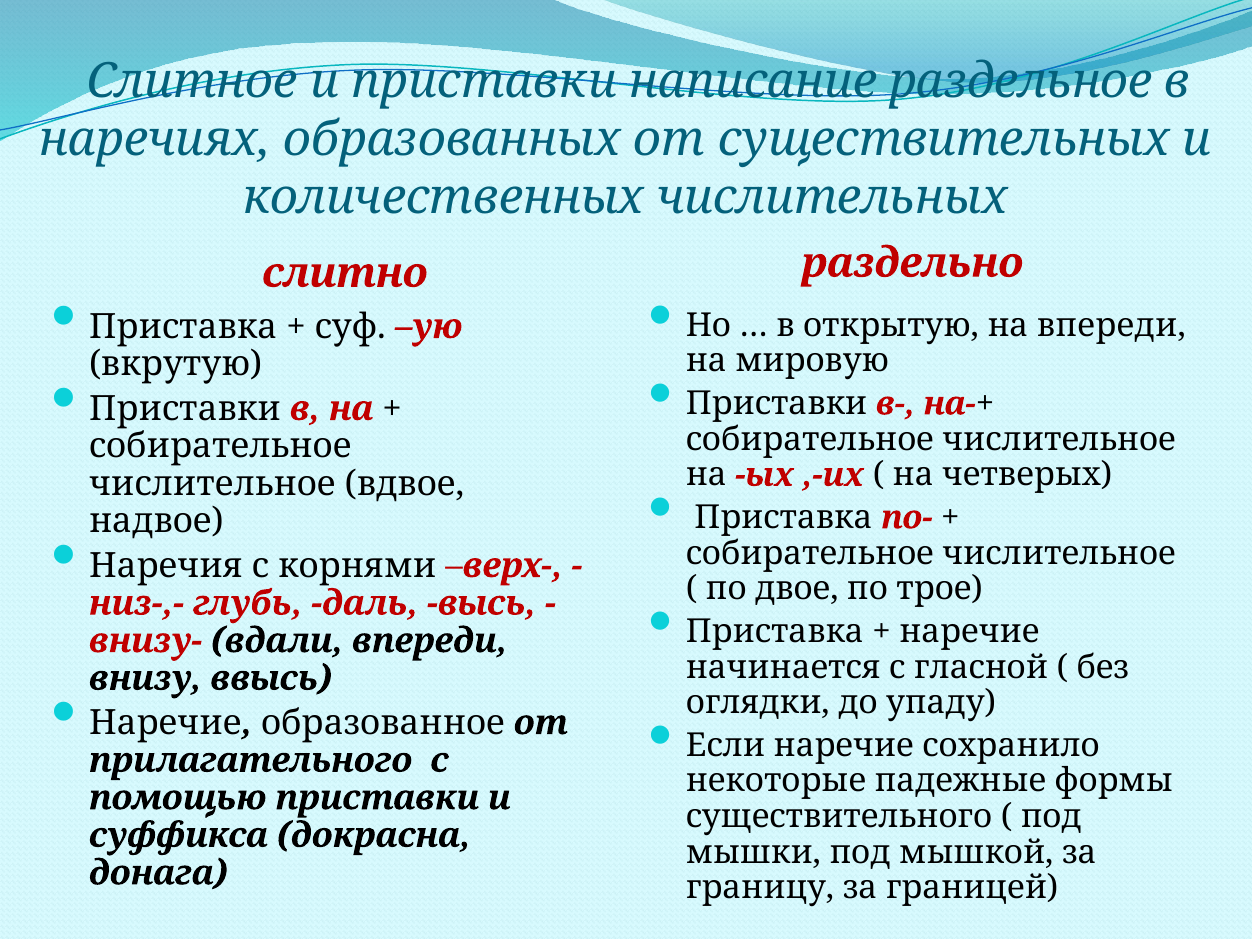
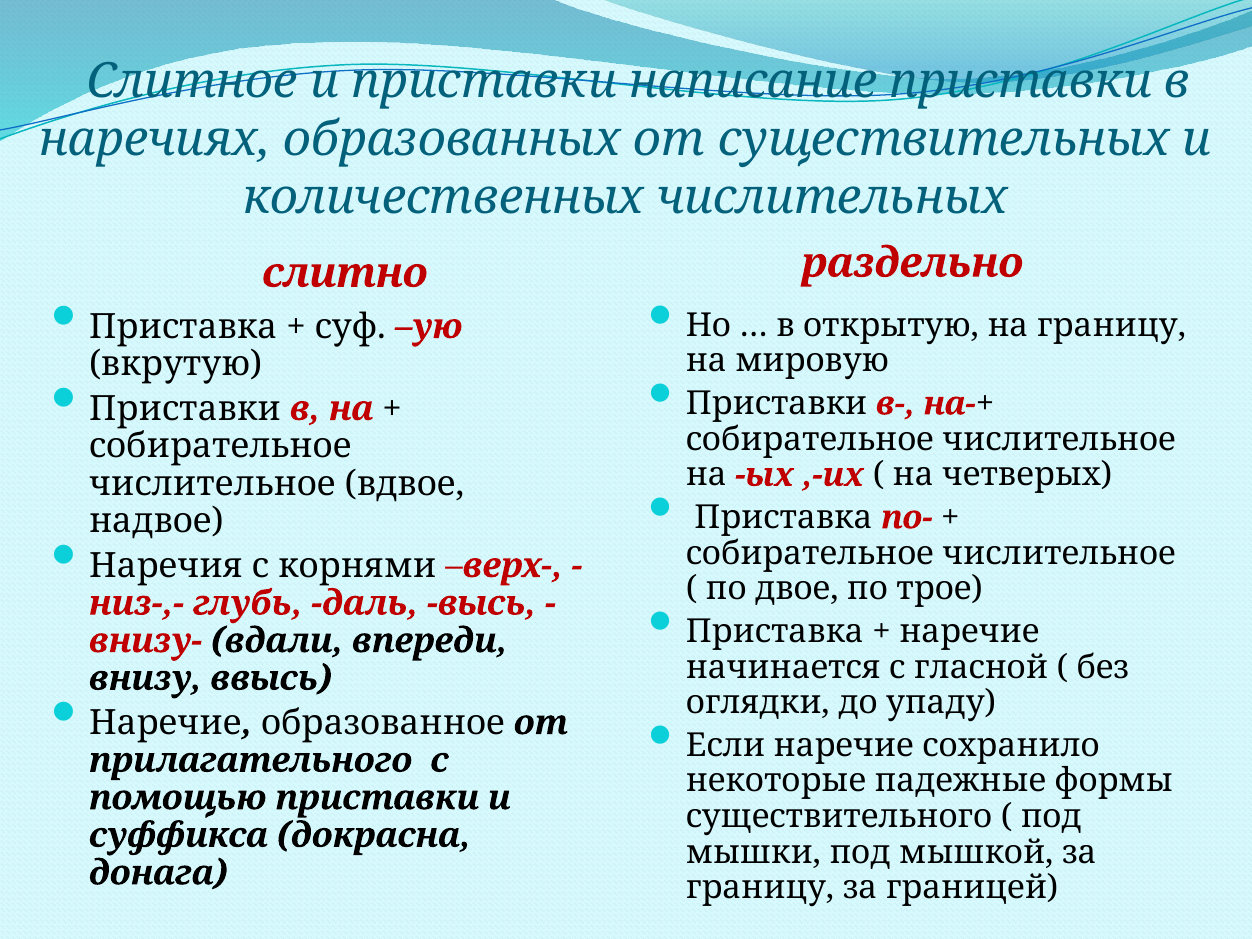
написание раздельное: раздельное -> приставки (1021, 81)
на впереди: впереди -> границу (1111, 325)
